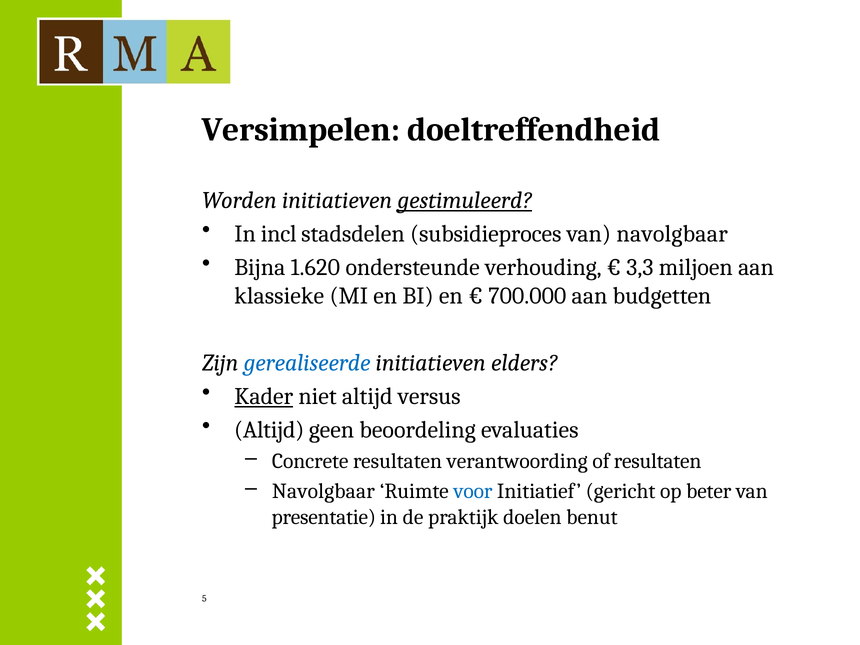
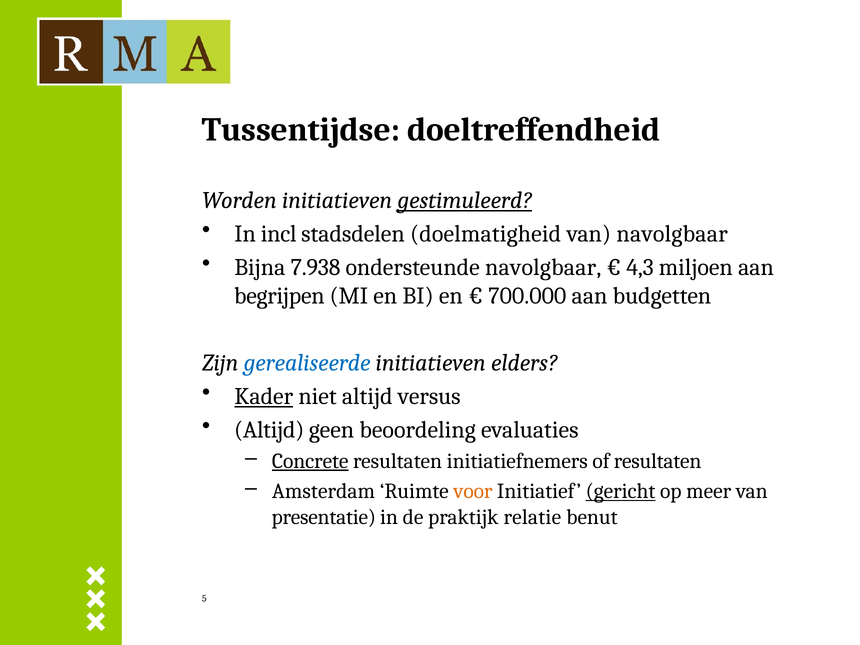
Versimpelen: Versimpelen -> Tussentijdse (301, 130)
subsidieproces: subsidieproces -> doelmatigheid (486, 234)
1.620: 1.620 -> 7.938 (316, 267)
ondersteunde verhouding: verhouding -> navolgbaar (543, 267)
3,3: 3,3 -> 4,3 (640, 267)
klassieke: klassieke -> begrijpen (279, 296)
Concrete underline: none -> present (310, 461)
verantwoording: verantwoording -> initiatiefnemers (517, 461)
Navolgbaar: Navolgbaar -> Amsterdam (324, 491)
voor colour: blue -> orange (473, 491)
gericht underline: none -> present (621, 491)
beter: beter -> meer (709, 491)
doelen: doelen -> relatie (532, 517)
